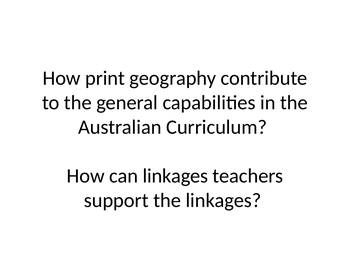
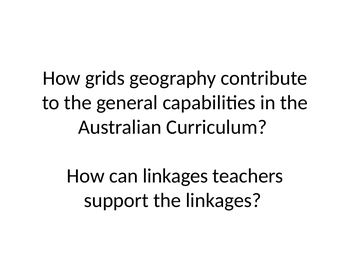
print: print -> grids (105, 78)
